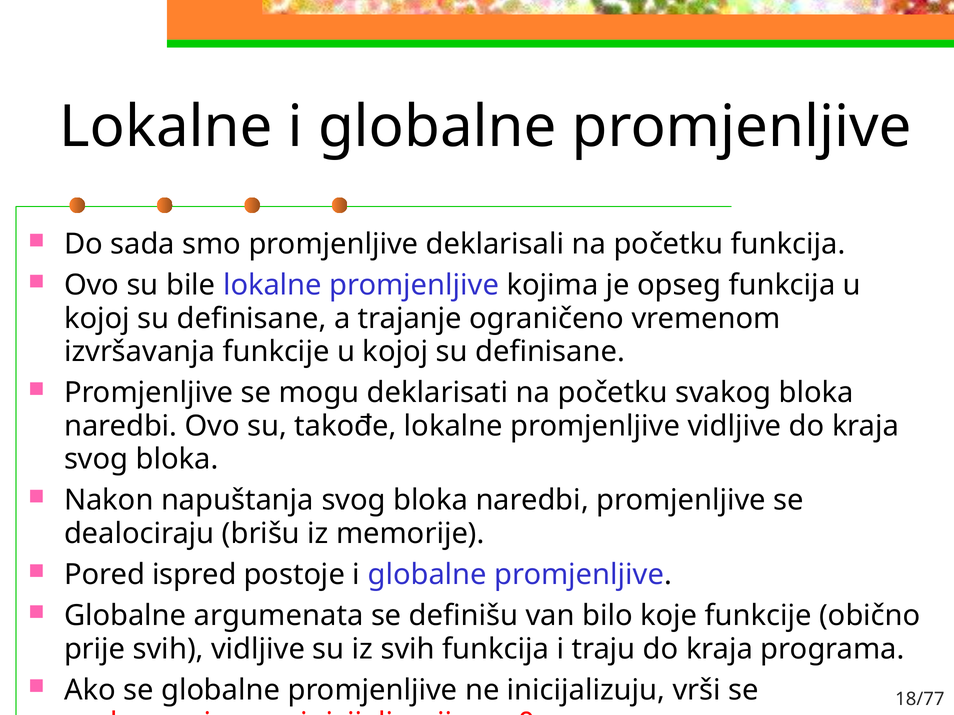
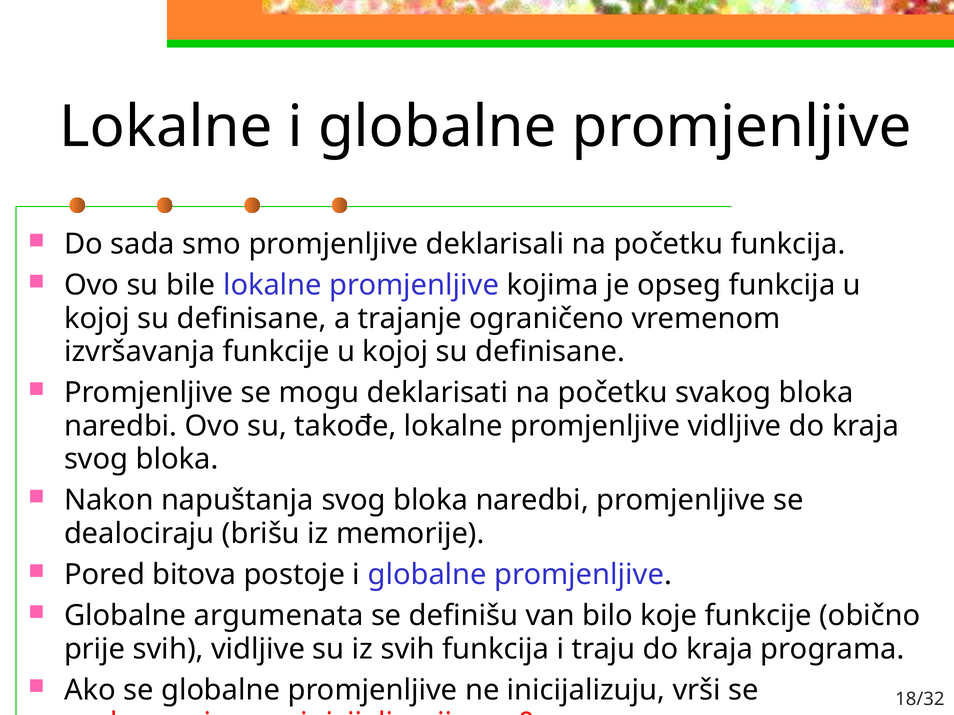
ispred: ispred -> bitova (194, 575)
18/77: 18/77 -> 18/32 (920, 699)
